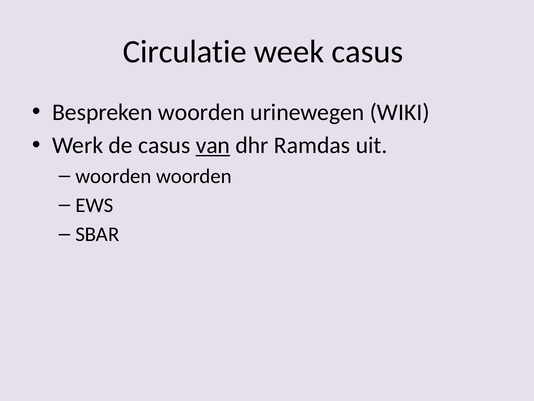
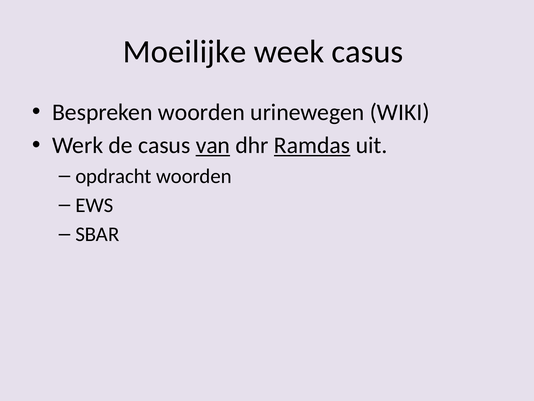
Circulatie: Circulatie -> Moeilijke (185, 52)
Ramdas underline: none -> present (312, 145)
woorden: woorden -> opdracht (113, 176)
